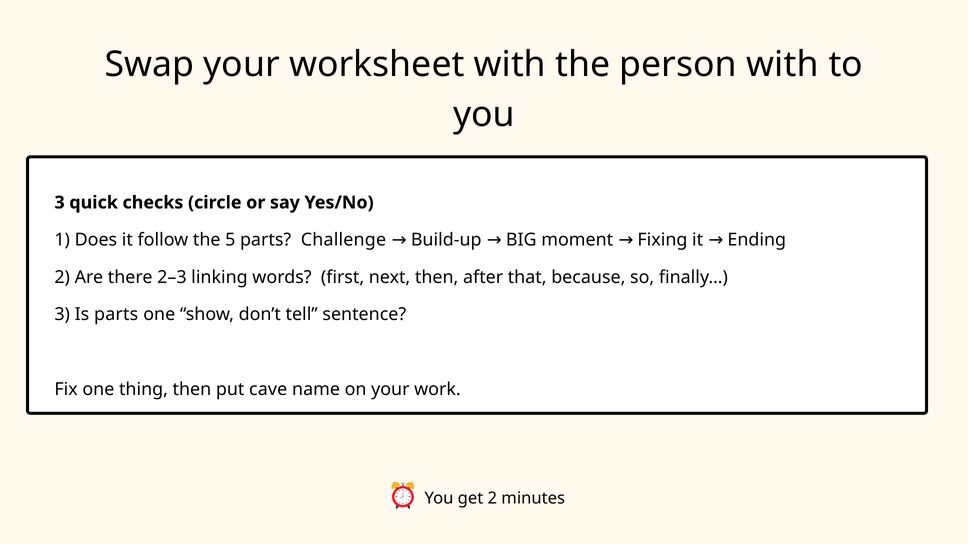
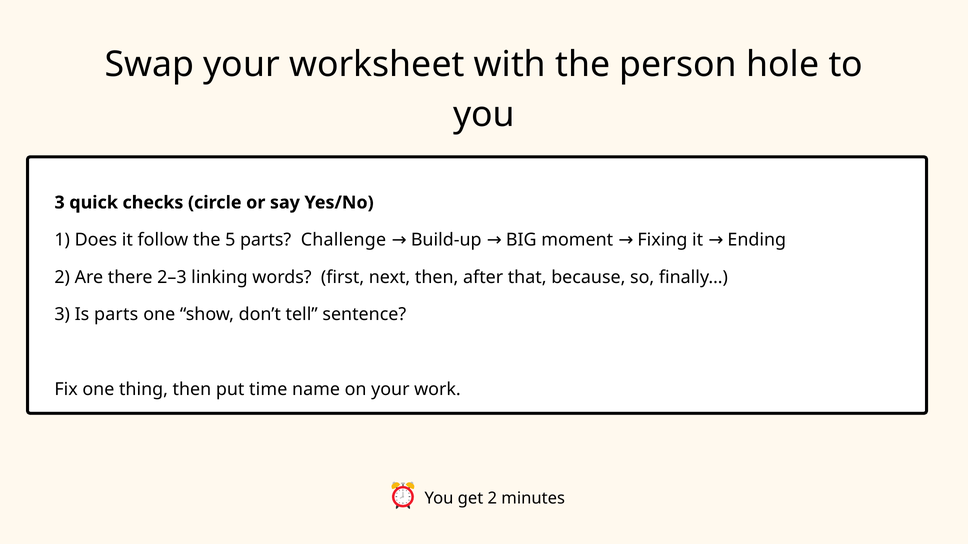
person with: with -> hole (783, 65)
cave: cave -> time (268, 389)
